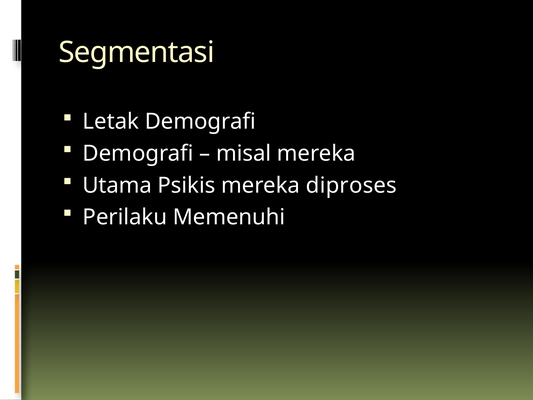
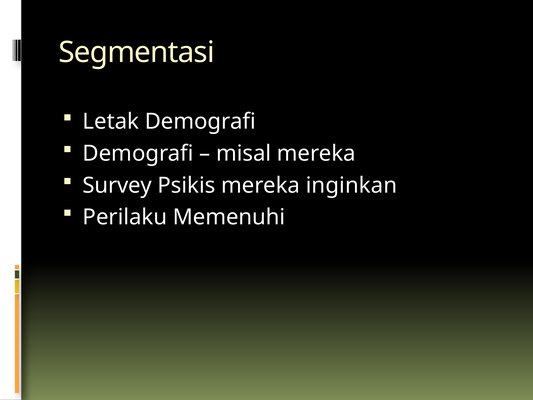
Utama: Utama -> Survey (117, 185)
diproses: diproses -> inginkan (351, 185)
